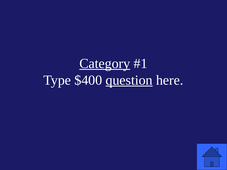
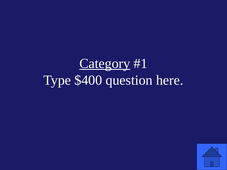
question underline: present -> none (129, 80)
